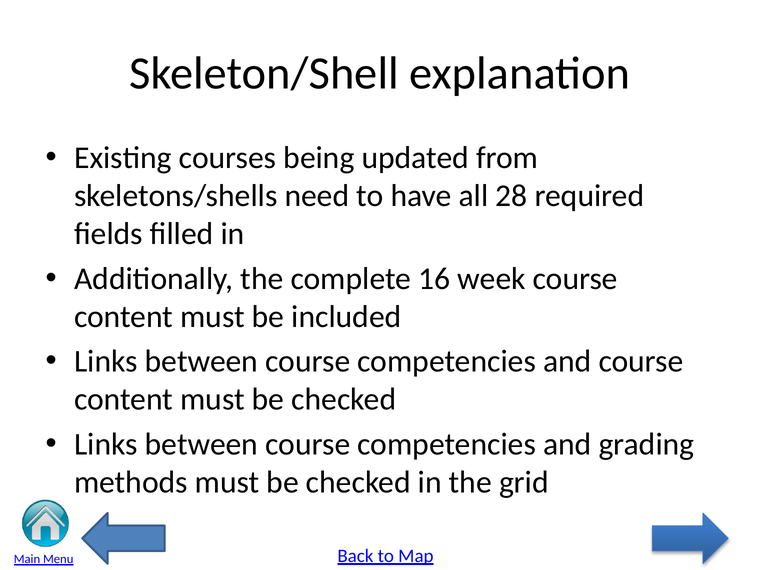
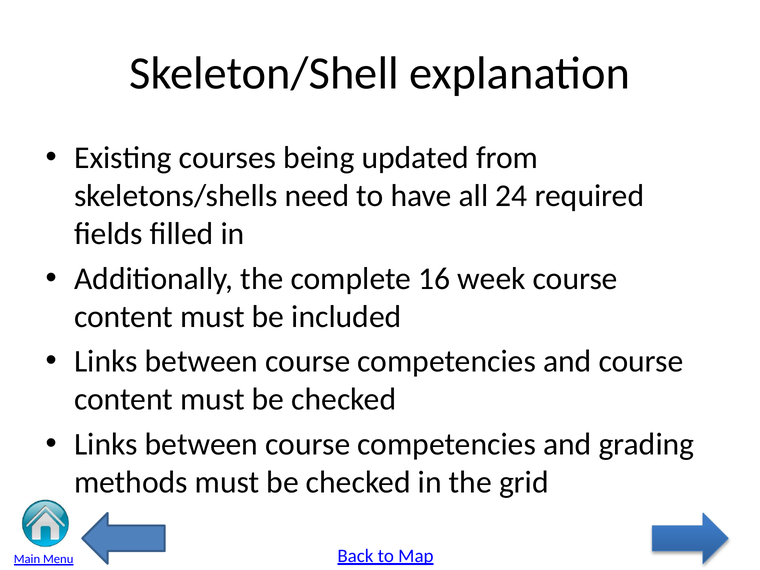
28: 28 -> 24 (511, 196)
